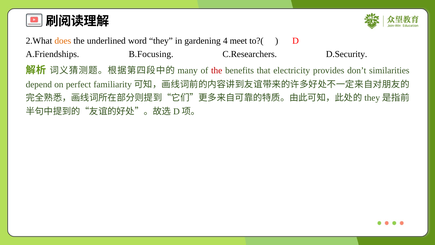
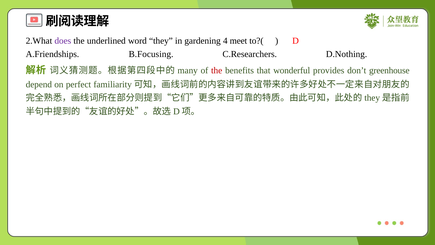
does colour: orange -> purple (63, 41)
D.Security: D.Security -> D.Nothing (347, 54)
electricity: electricity -> wonderful (292, 70)
similarities: similarities -> greenhouse (389, 70)
